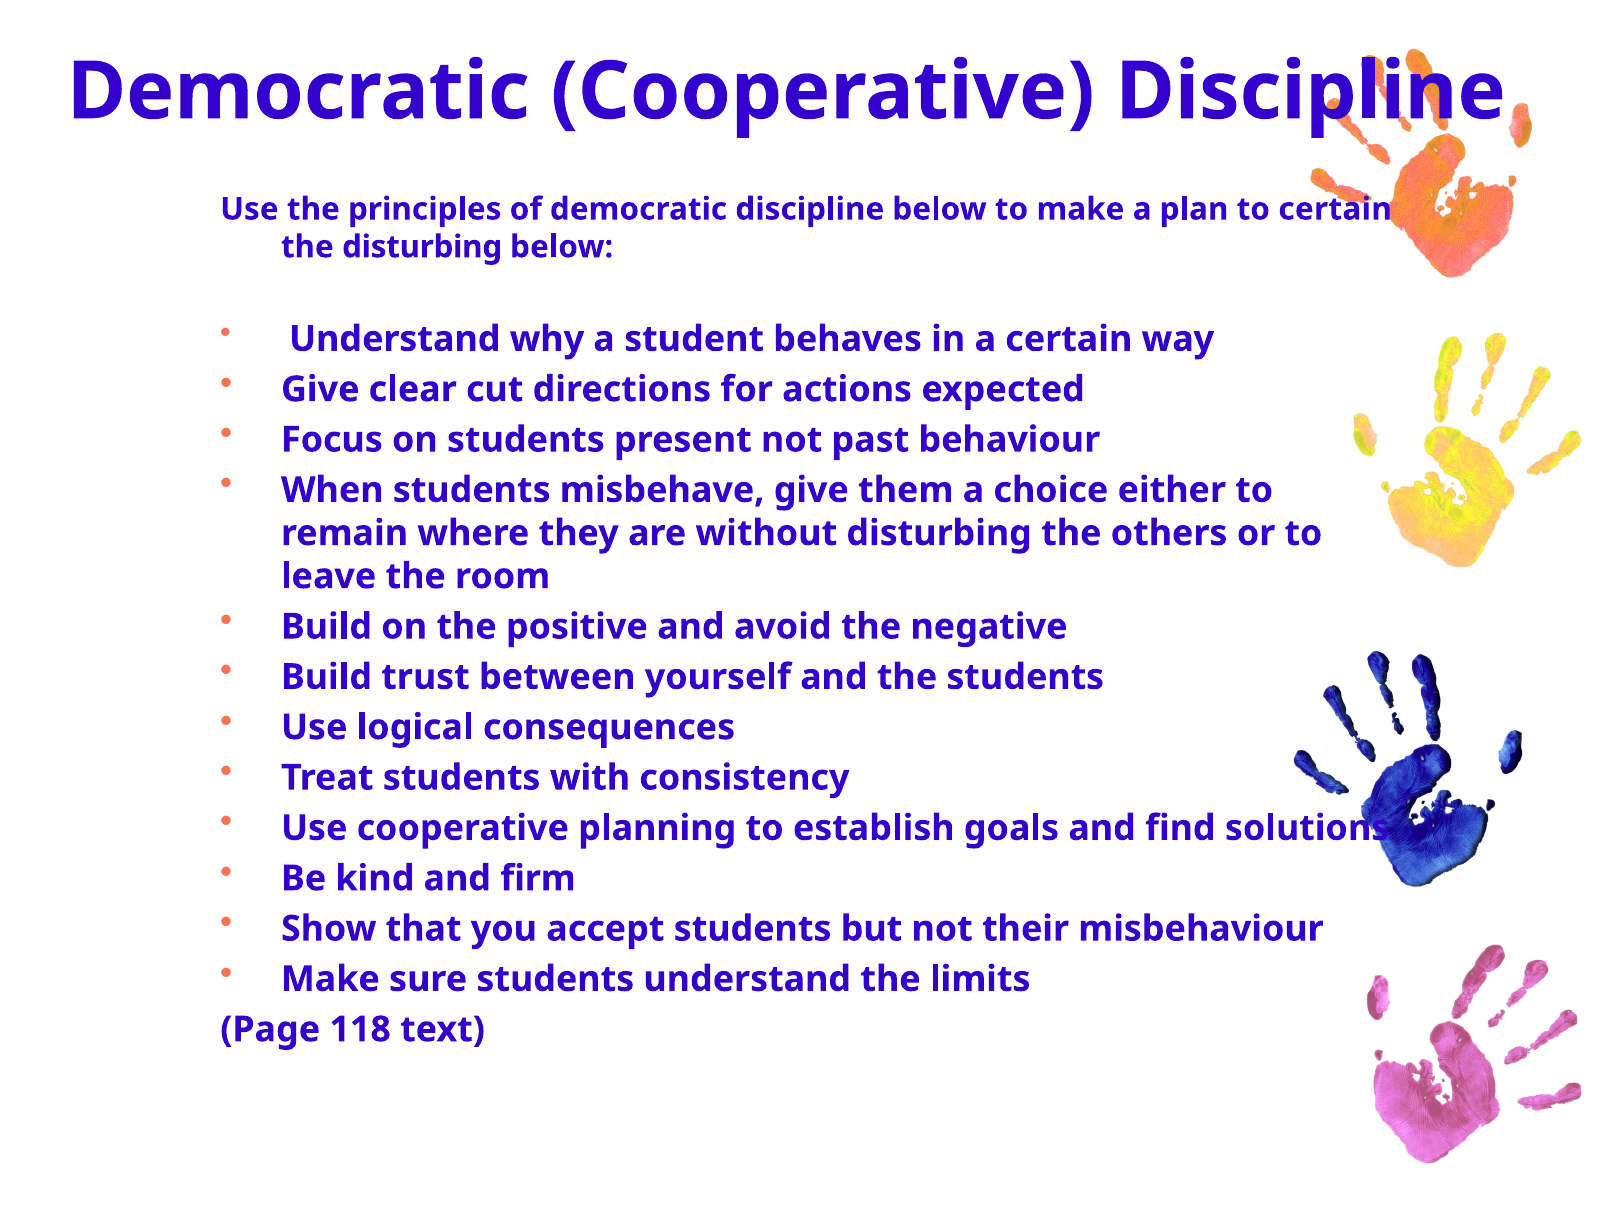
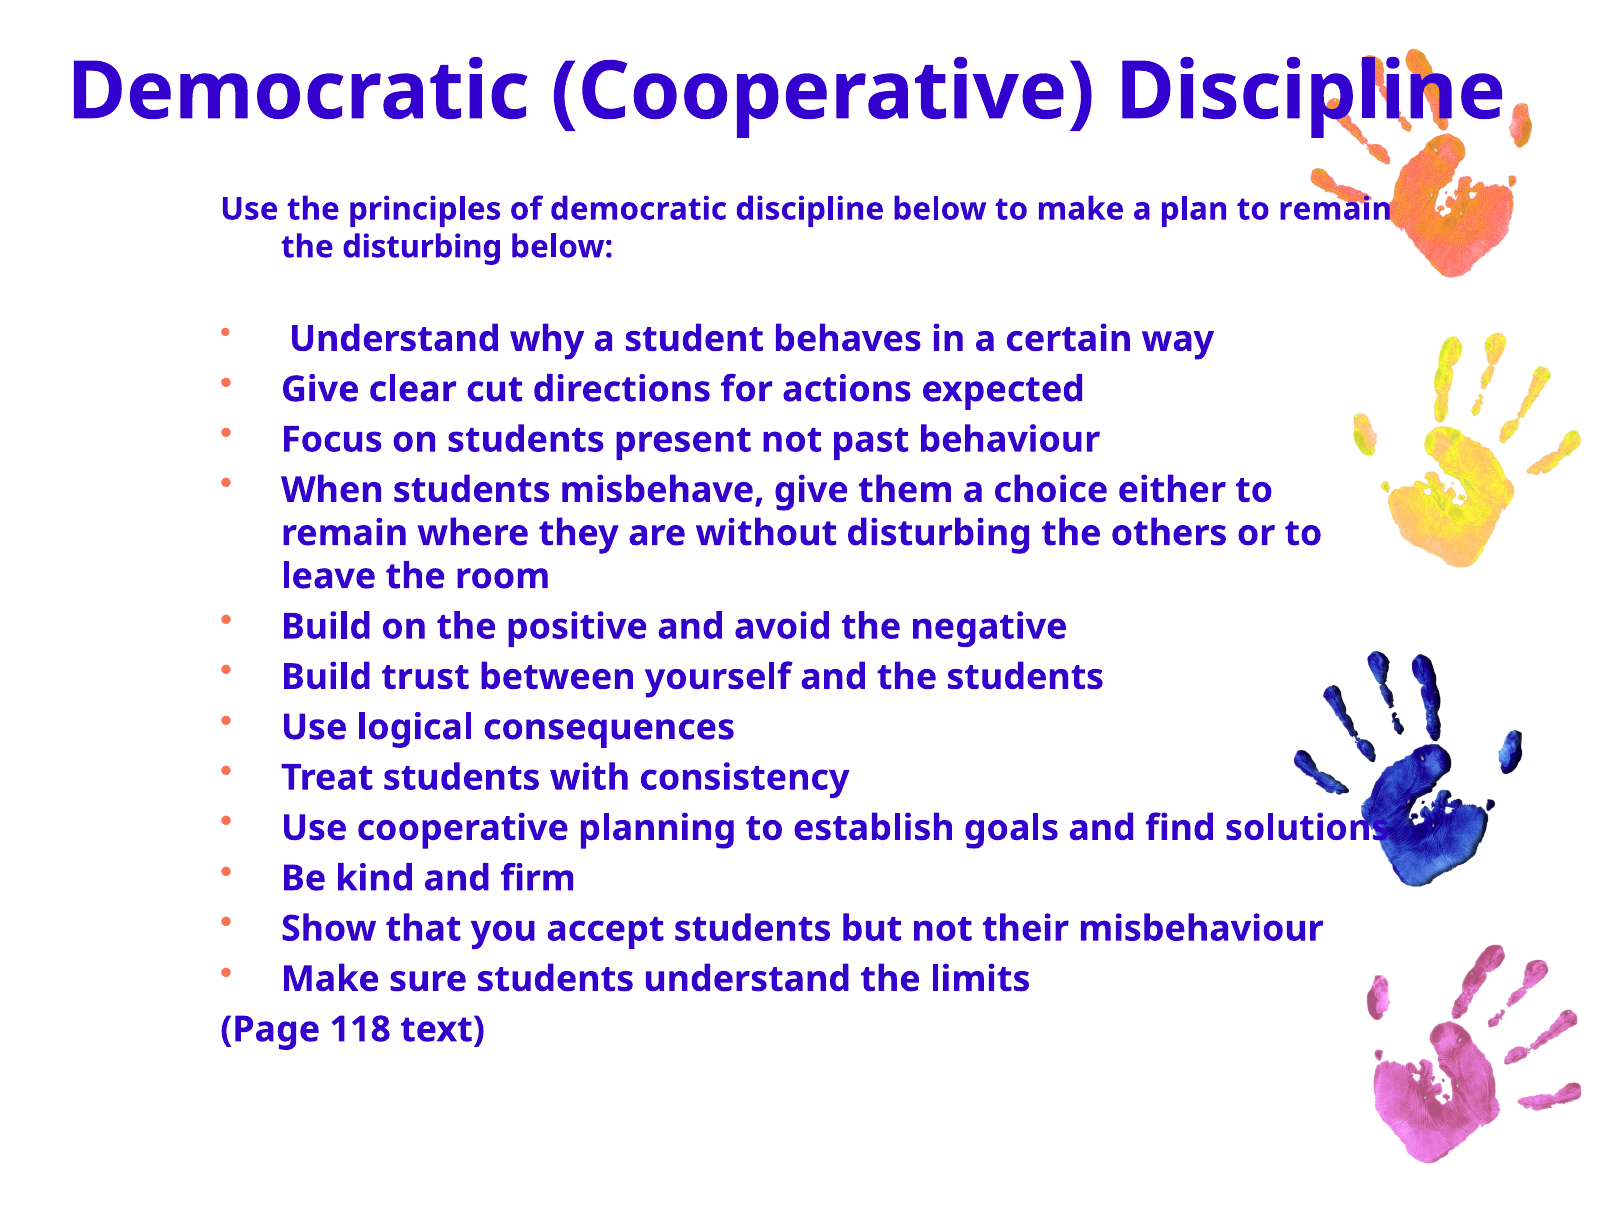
plan to certain: certain -> remain (1335, 209)
